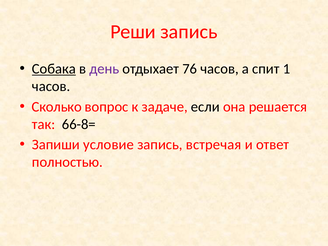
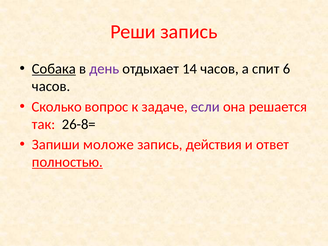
76: 76 -> 14 (190, 69)
1: 1 -> 6 (287, 69)
если colour: black -> purple (205, 107)
66-8=: 66-8= -> 26-8= (79, 124)
условие: условие -> моложе (108, 145)
встречая: встречая -> действия (214, 145)
полностью underline: none -> present (67, 162)
